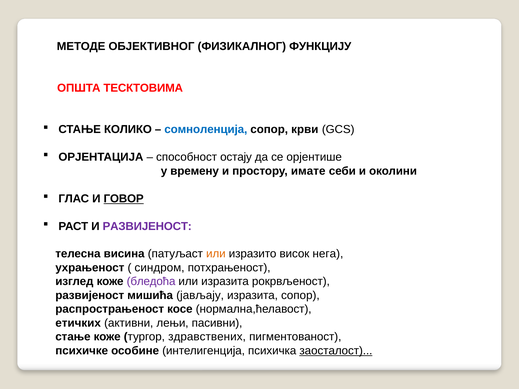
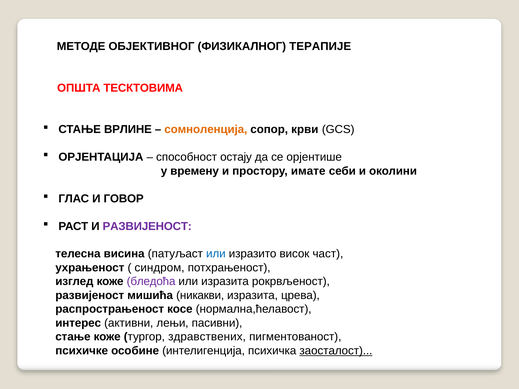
ФУНКЦИЈУ: ФУНКЦИЈУ -> ТЕРАПИЈЕ (320, 47)
КОЛИКО: КОЛИКО -> ВРЛИНЕ (128, 130)
сомноленција colour: blue -> orange (206, 130)
ГОВОР underline: present -> none (124, 199)
или colour: orange -> blue (216, 254)
нега: нега -> част (328, 254)
јављају: јављају -> никакви (200, 296)
изразита сопор: сопор -> црева (300, 296)
етичких: етичких -> интерес (78, 323)
